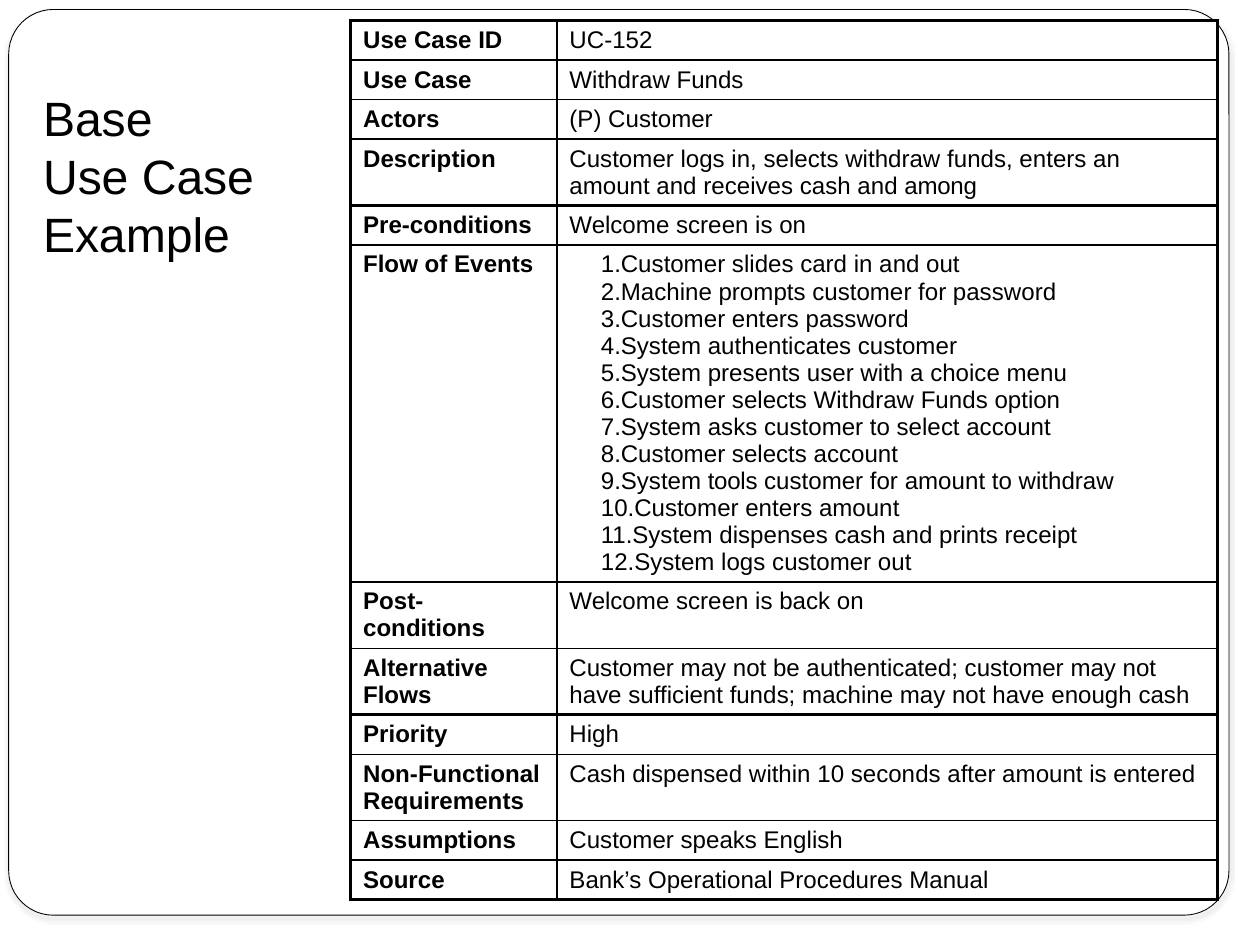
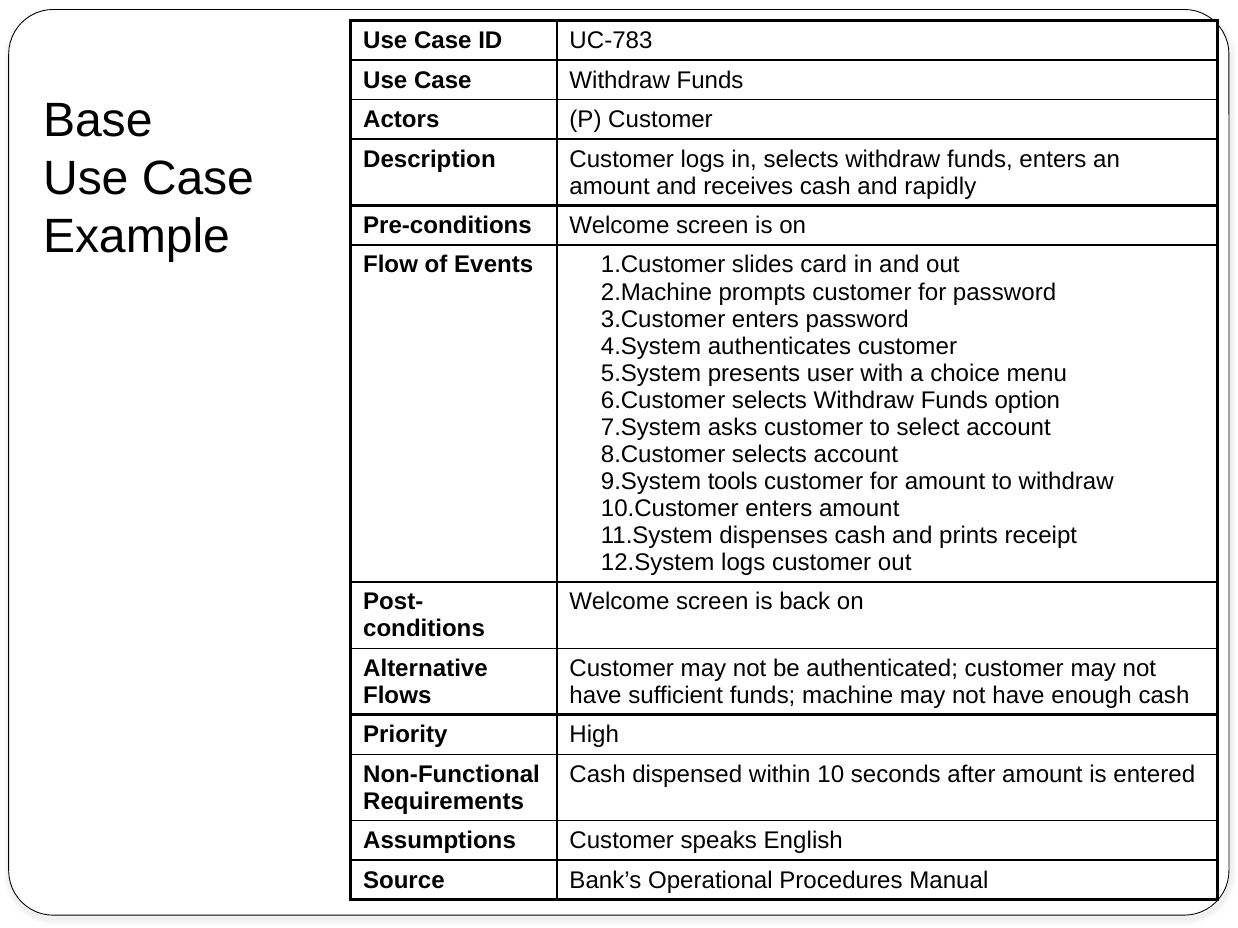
UC-152: UC-152 -> UC-783 (611, 41)
among: among -> rapidly (940, 186)
